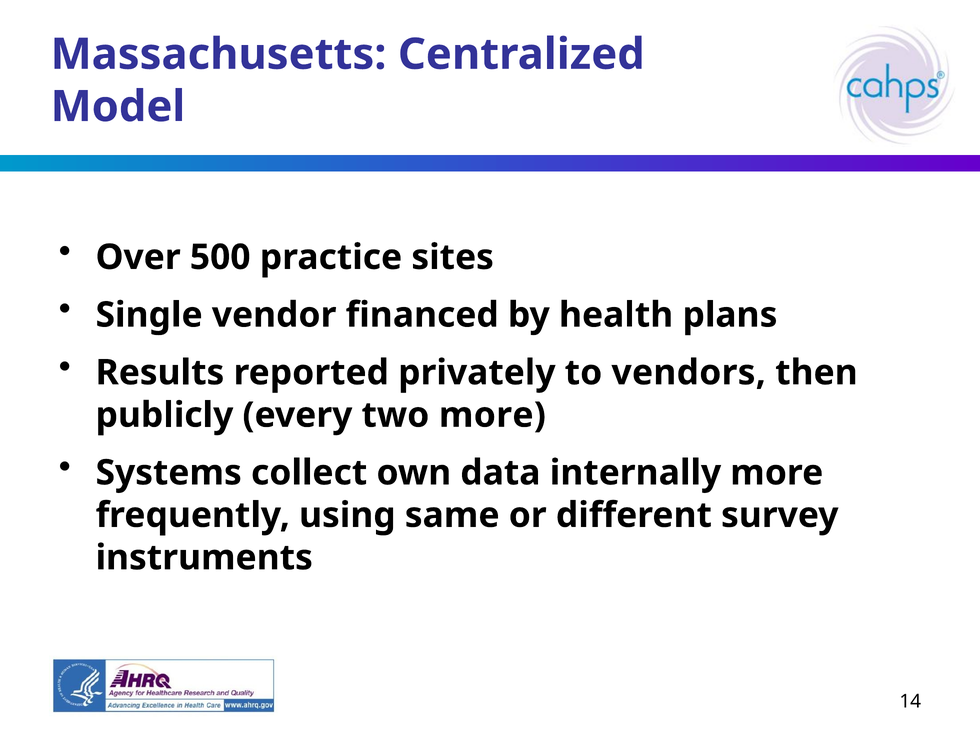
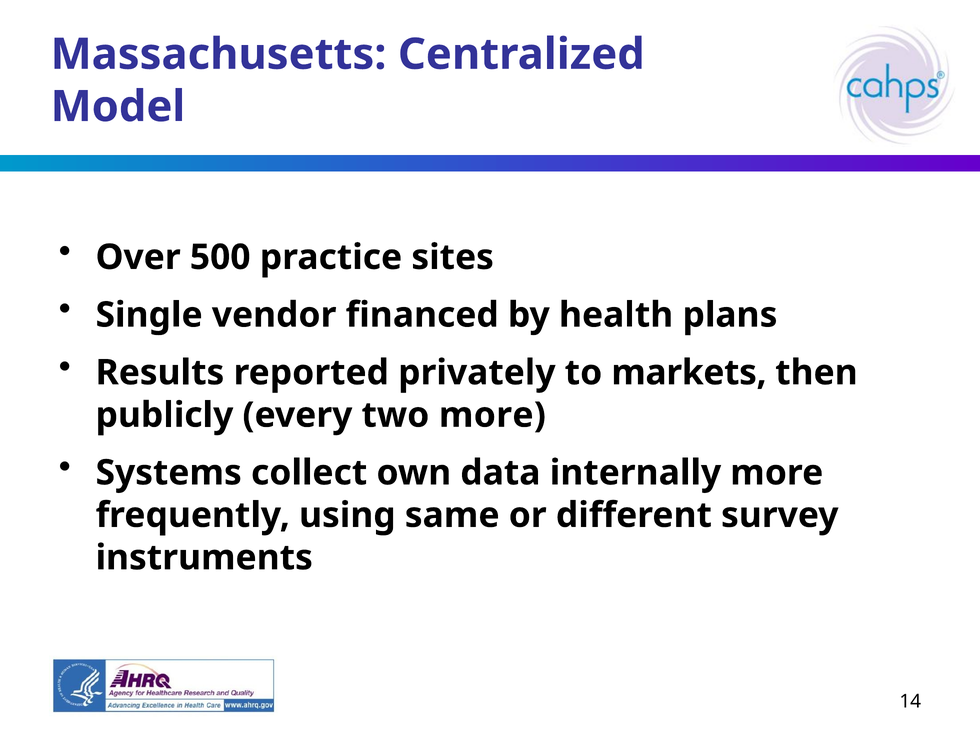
vendors: vendors -> markets (689, 373)
